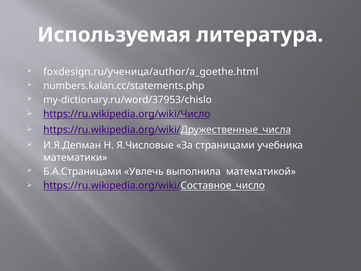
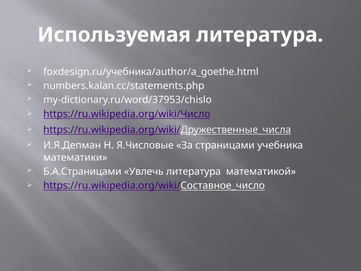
foxdesign.ru/ученица/author/a_goethe.html: foxdesign.ru/ученица/author/a_goethe.html -> foxdesign.ru/учебника/author/a_goethe.html (151, 72)
Увлечь выполнила: выполнила -> литература (194, 171)
